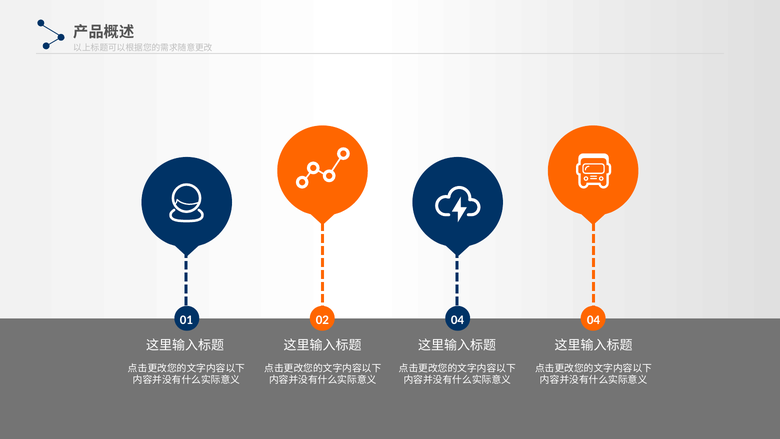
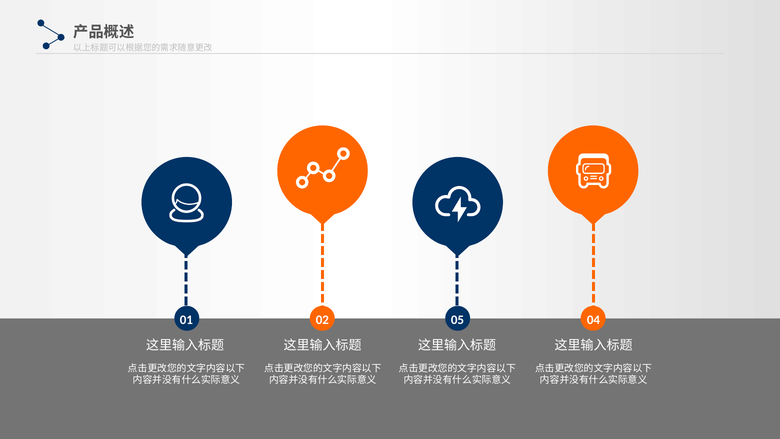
02 04: 04 -> 05 (457, 320)
